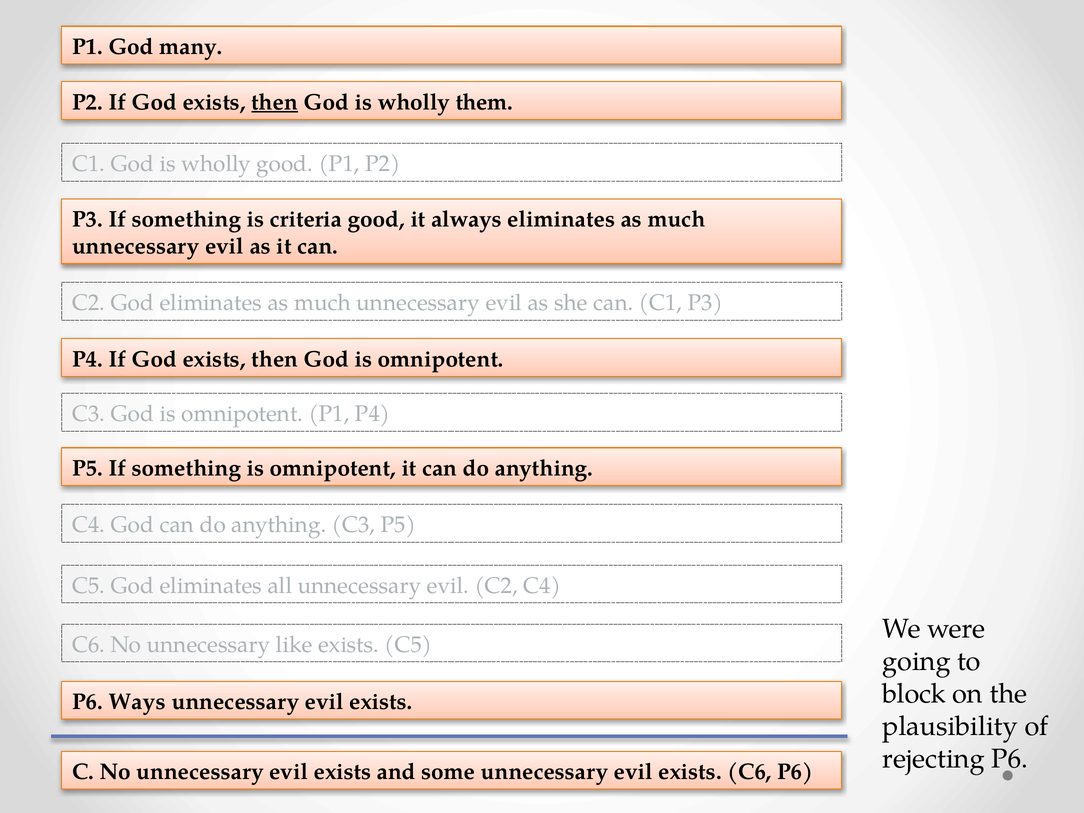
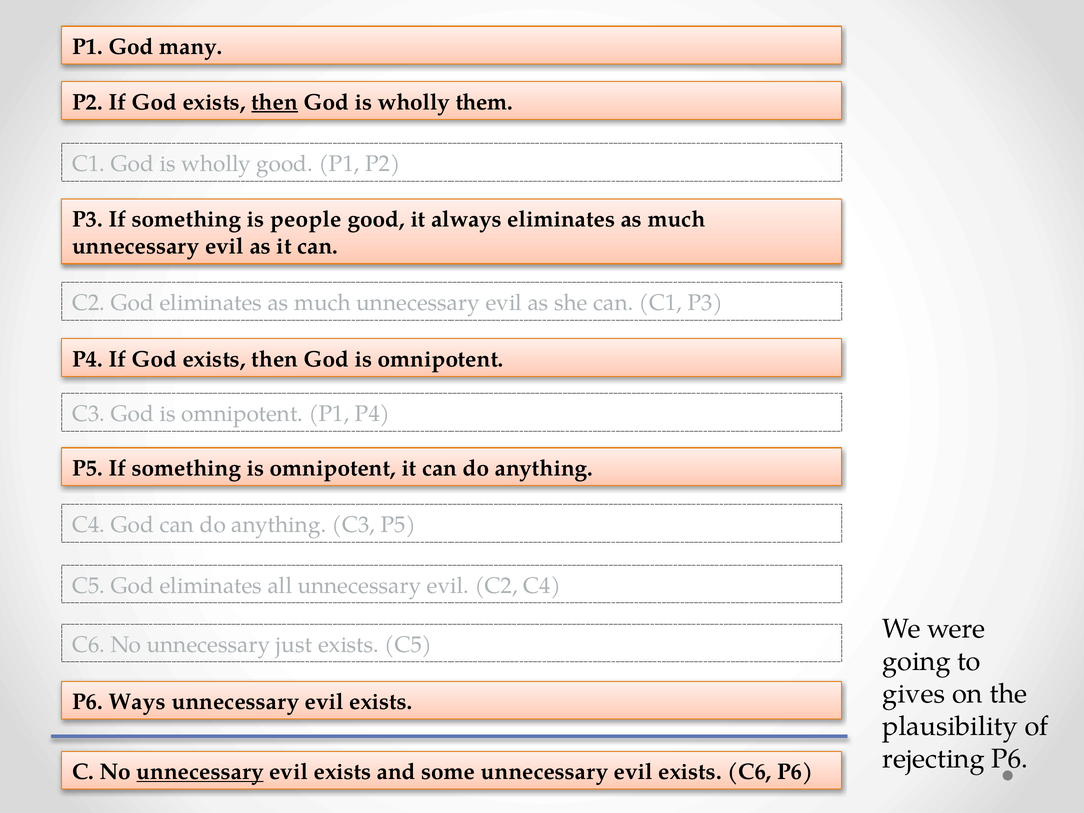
criteria: criteria -> people (306, 219)
like: like -> just (294, 645)
block: block -> gives (914, 694)
unnecessary underline: none -> present (200, 772)
